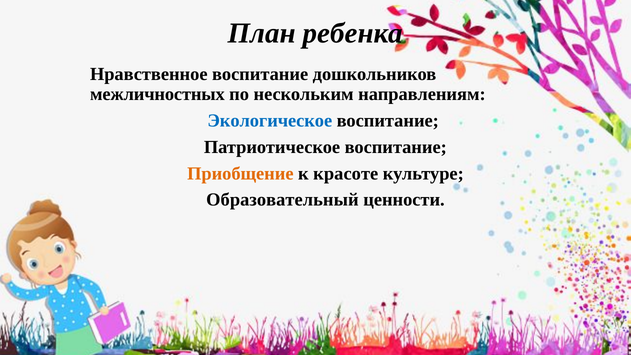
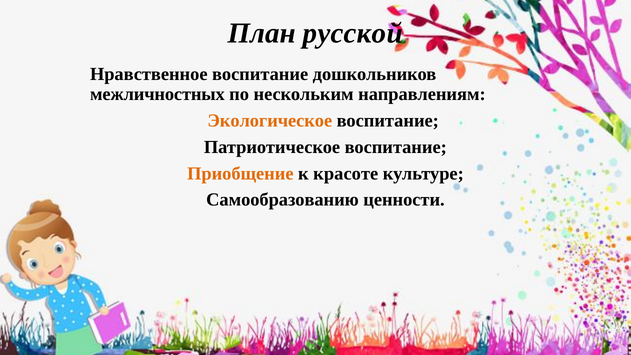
ребенка: ребенка -> русской (353, 33)
Экологическое colour: blue -> orange (270, 121)
Образовательный: Образовательный -> Самообразованию (282, 200)
